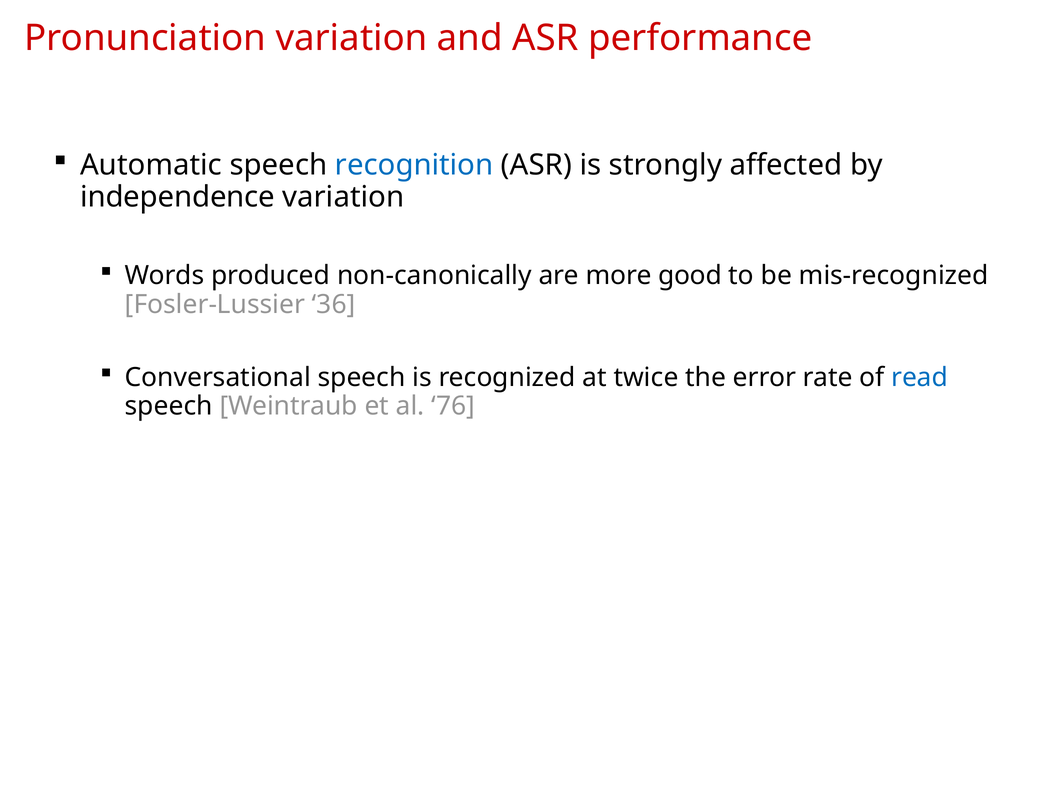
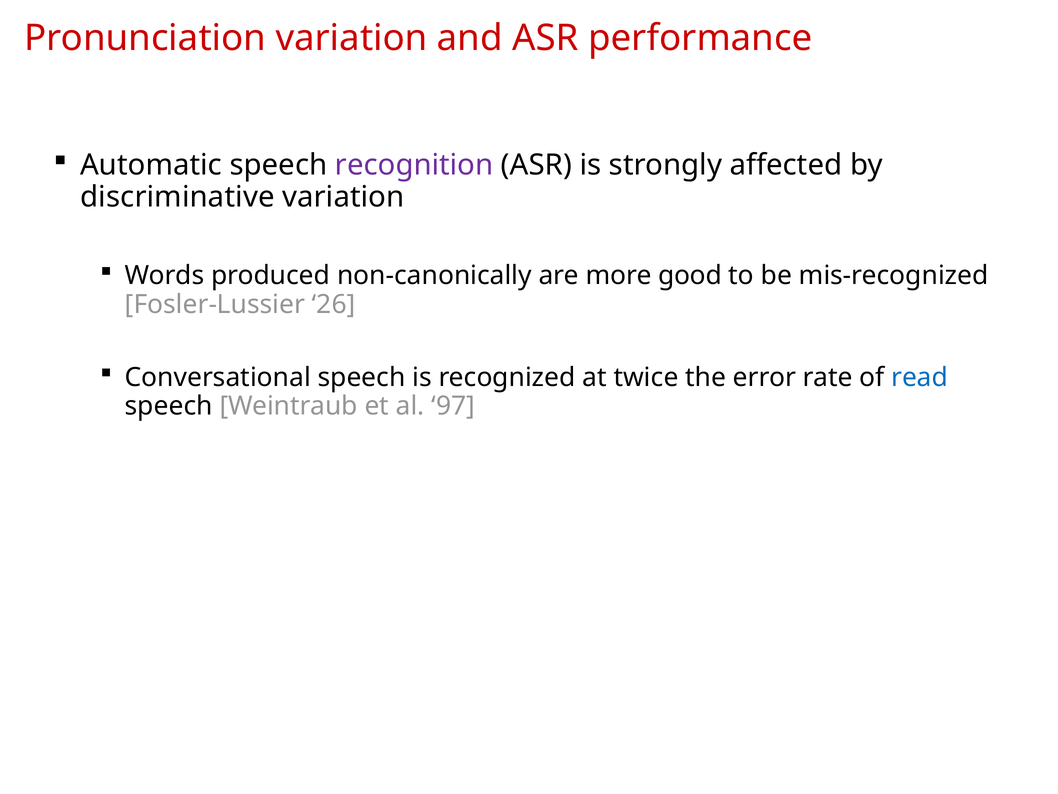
recognition colour: blue -> purple (414, 165)
independence: independence -> discriminative (177, 197)
36: 36 -> 26 (334, 304)
76: 76 -> 97 (453, 406)
